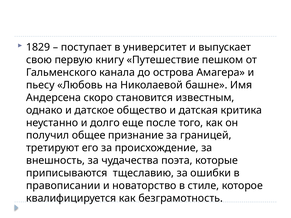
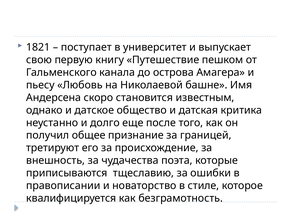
1829: 1829 -> 1821 (38, 47)
